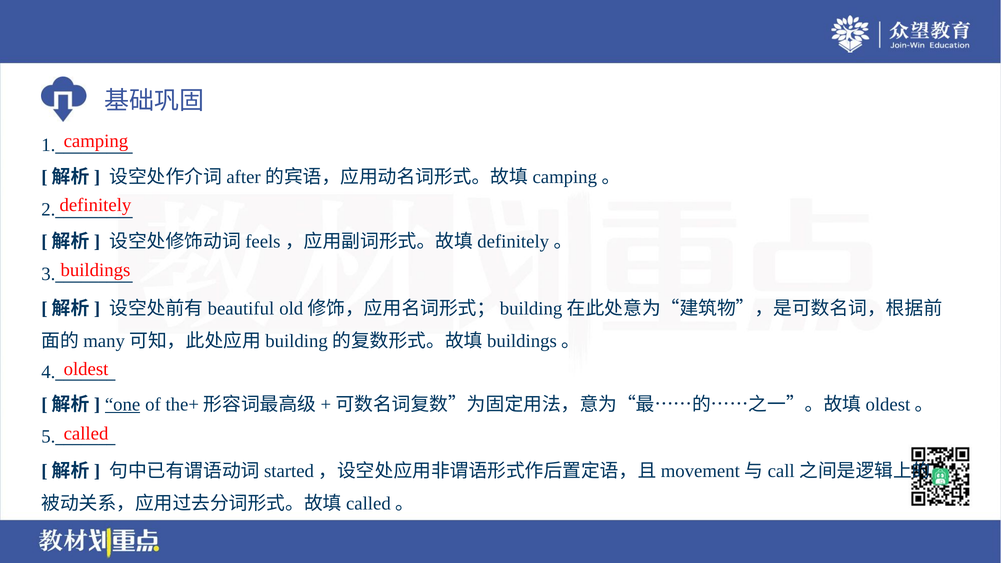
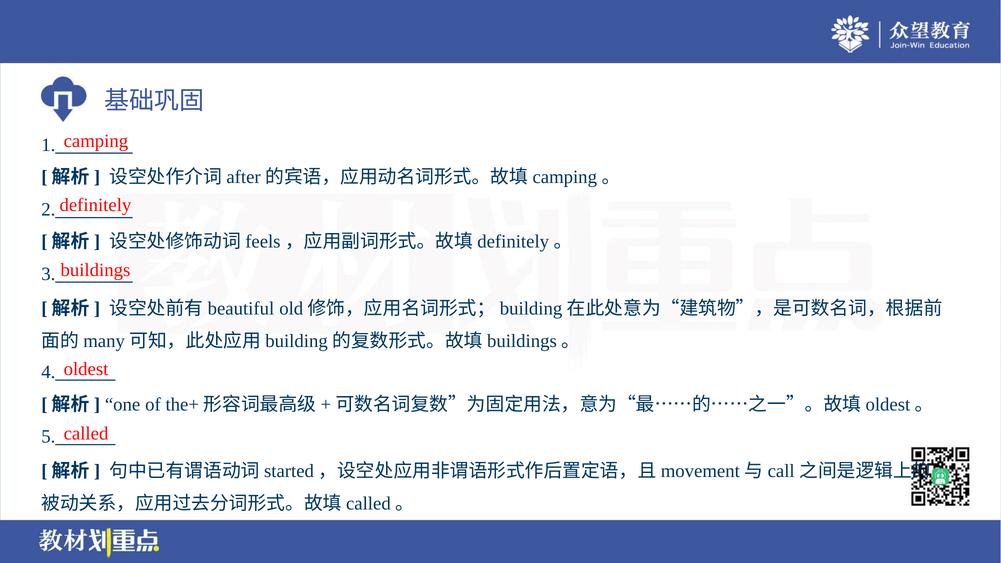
one underline: present -> none (123, 404)
